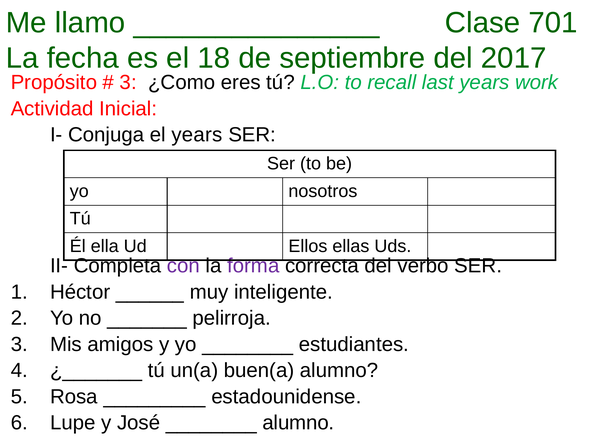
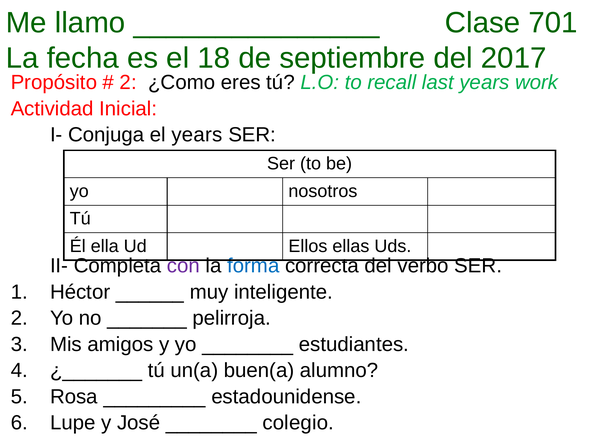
3: 3 -> 2 (128, 83)
forma colour: purple -> blue (253, 266)
alumno: alumno -> colegio (298, 423)
